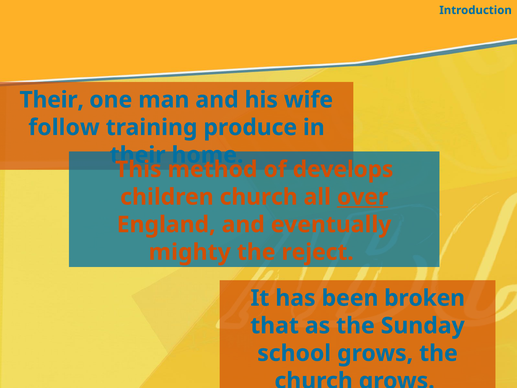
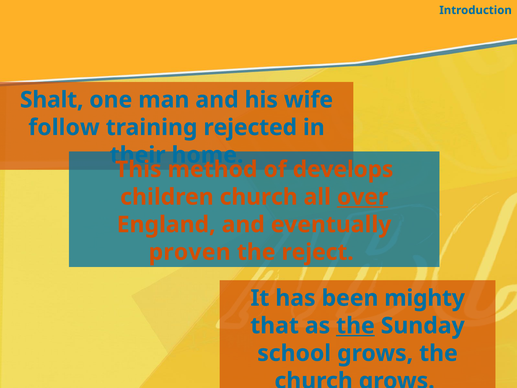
Their: Their -> Shalt (52, 100)
produce: produce -> rejected (250, 127)
mighty: mighty -> proven (190, 252)
broken: broken -> mighty (425, 298)
the underline: none -> present (355, 326)
